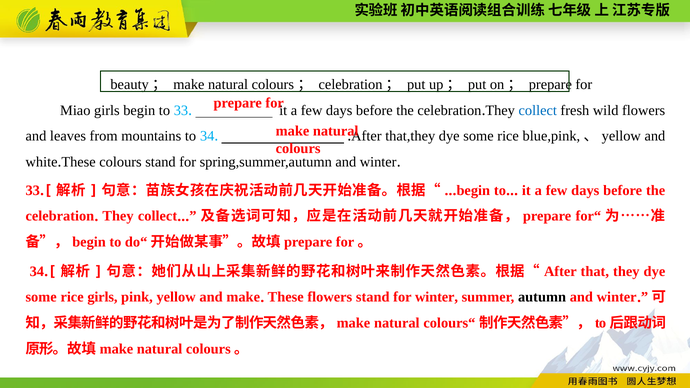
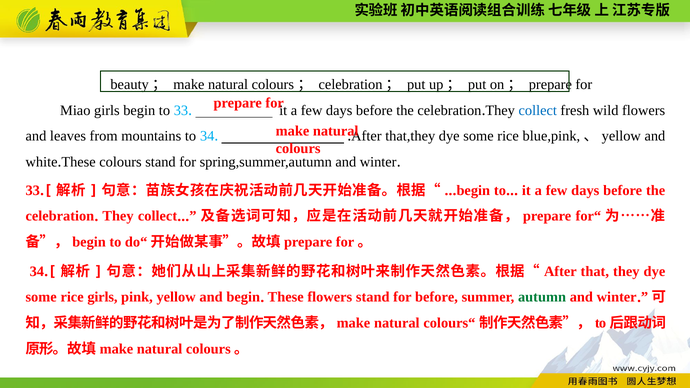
and make: make -> begin (243, 297)
for winter: winter -> before (436, 297)
autumn colour: black -> green (542, 297)
